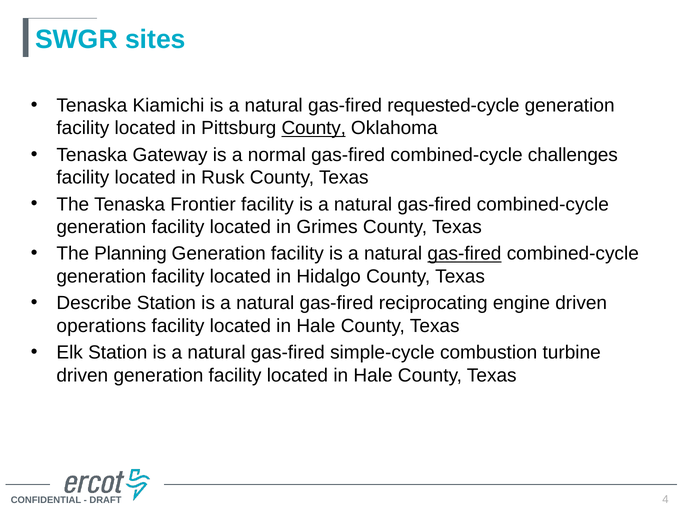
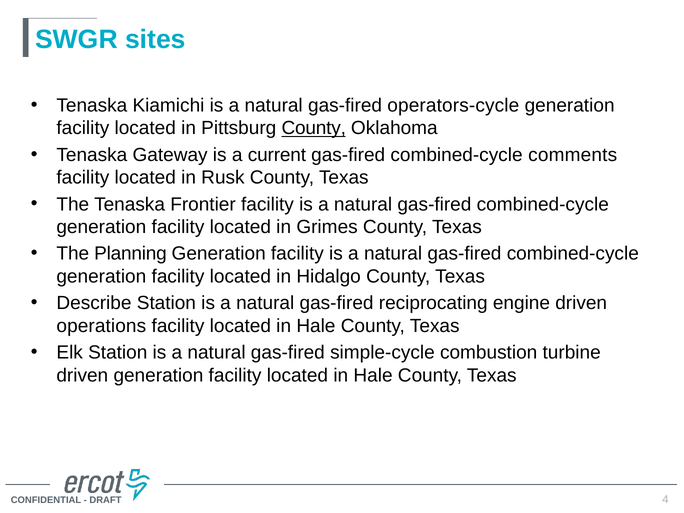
requested-cycle: requested-cycle -> operators-cycle (453, 105)
normal: normal -> current (277, 155)
challenges: challenges -> comments (573, 155)
gas-fired underline: present -> none (464, 254)
